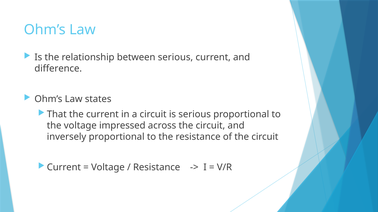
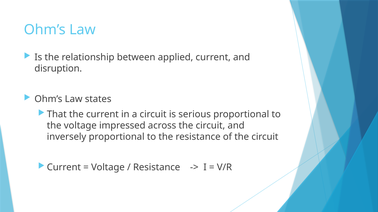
between serious: serious -> applied (175, 57)
difference: difference -> disruption (58, 69)
